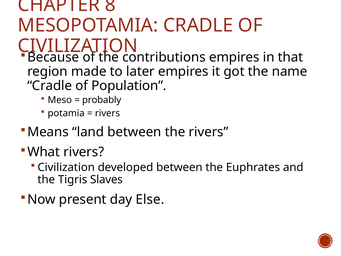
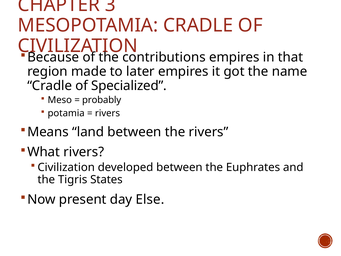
8: 8 -> 3 (110, 5)
Population: Population -> Specialized (129, 86)
Slaves: Slaves -> States (106, 179)
